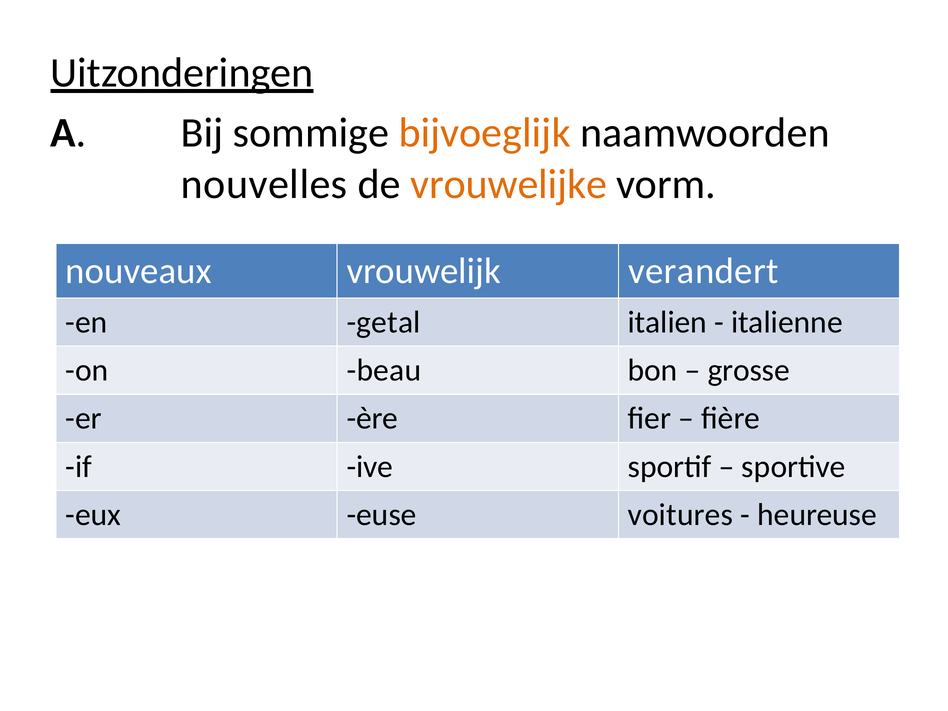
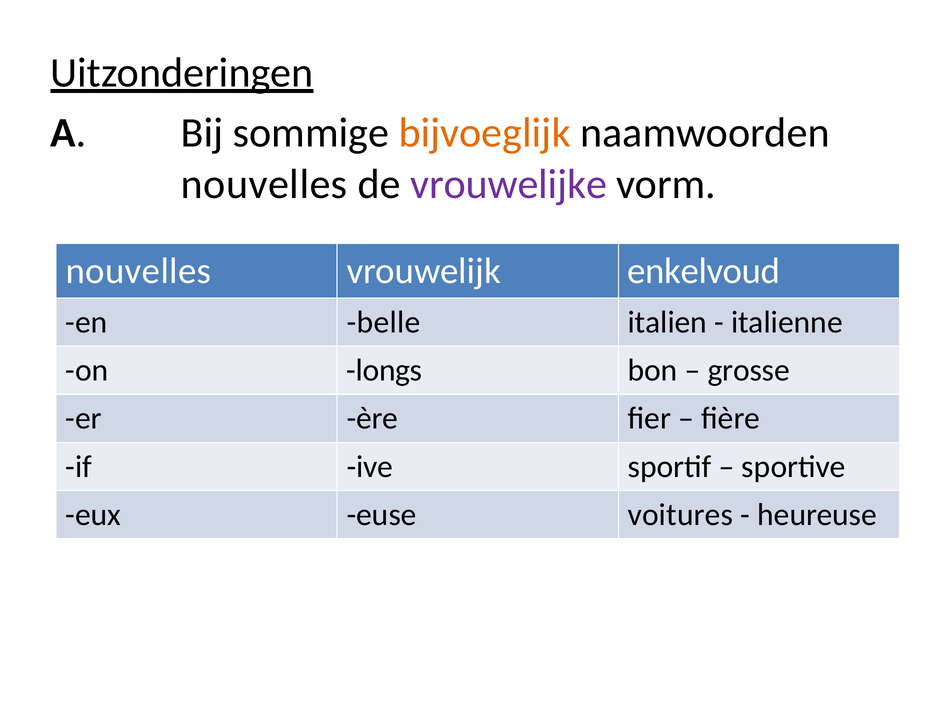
vrouwelijke colour: orange -> purple (509, 184)
nouveaux: nouveaux -> nouvelles (138, 271)
verandert: verandert -> enkelvoud (704, 271)
getal: getal -> belle (384, 322)
beau: beau -> longs (384, 370)
